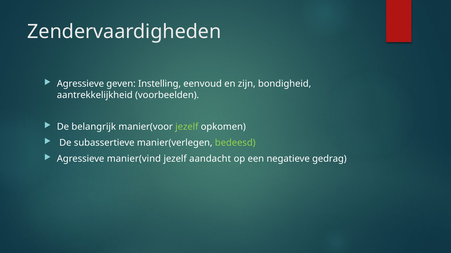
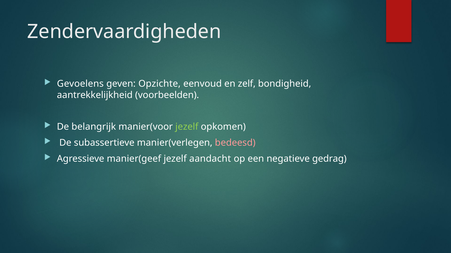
Agressieve: Agressieve -> Gevoelens (80, 84)
Instelling: Instelling -> Opzichte (159, 84)
zijn: zijn -> zelf (247, 84)
bedeesd colour: light green -> pink (235, 143)
manier(vind: manier(vind -> manier(geef (134, 159)
